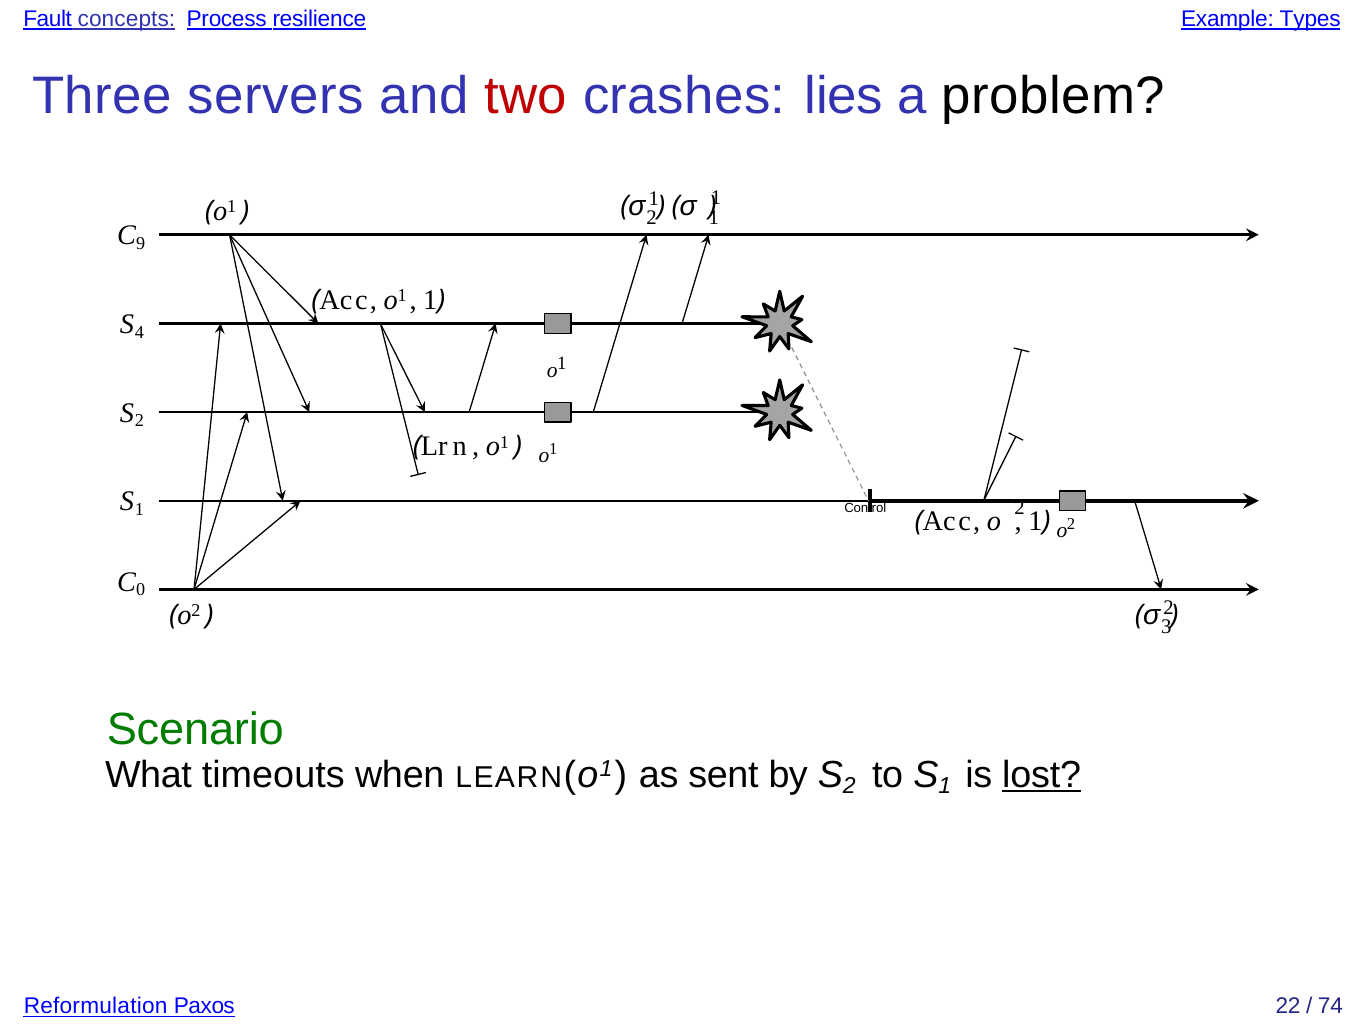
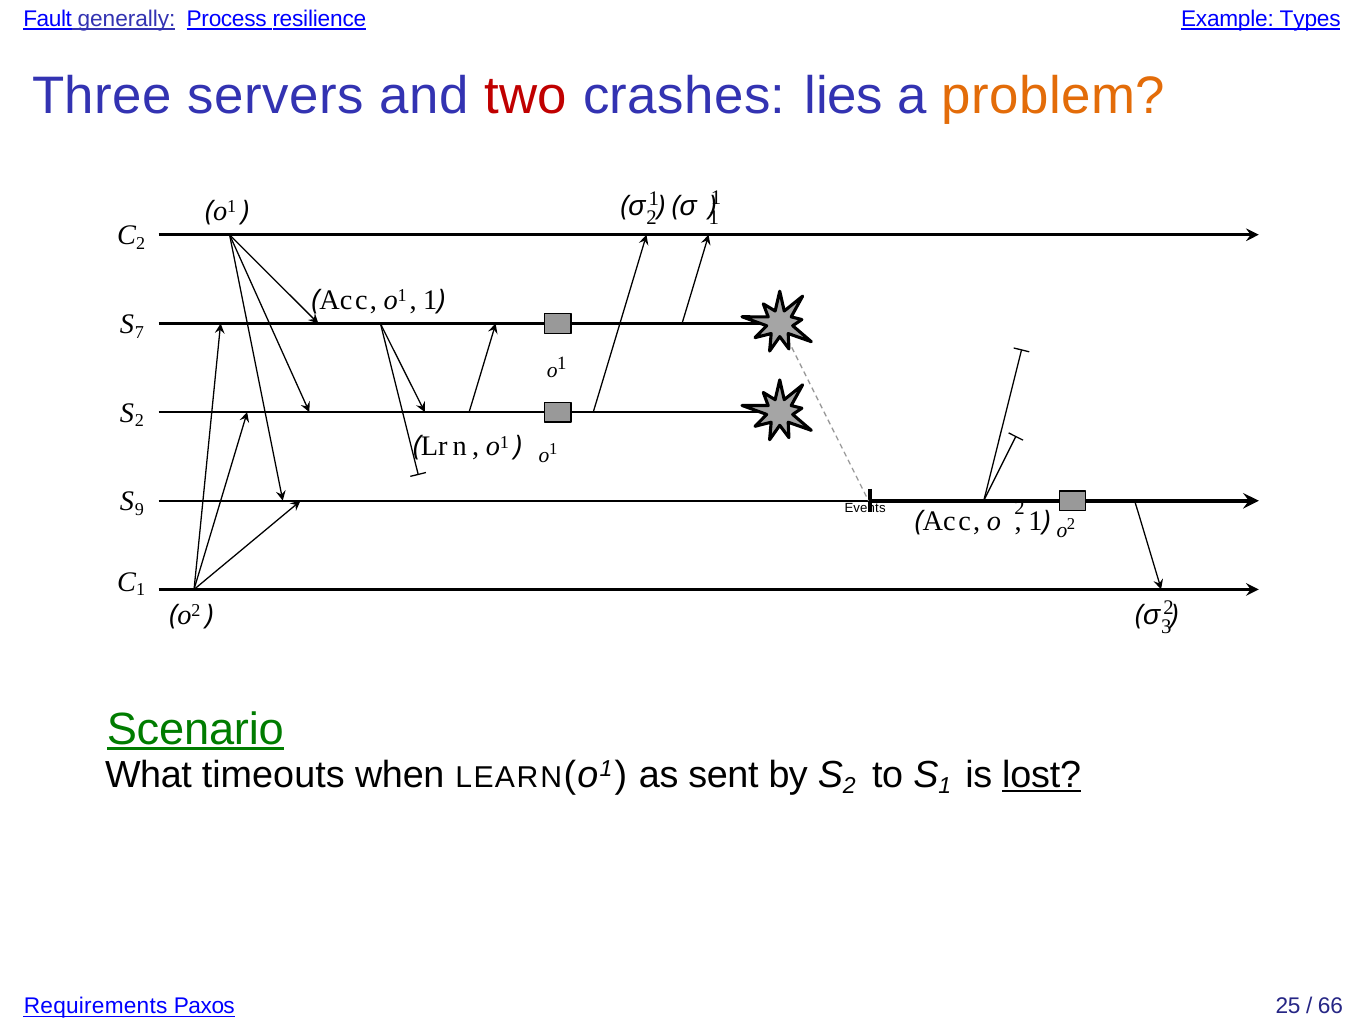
concepts: concepts -> generally (126, 19)
problem colour: black -> orange (1053, 97)
9: 9 -> 2 (141, 244)
4: 4 -> 7 (139, 332)
1: 1 -> 9 (139, 510)
Control: Control -> Events (865, 509)
0: 0 -> 1 (141, 590)
Scenario underline: none -> present (195, 730)
Reformulation: Reformulation -> Requirements (96, 1007)
22: 22 -> 25 (1288, 1007)
74: 74 -> 66 (1330, 1007)
